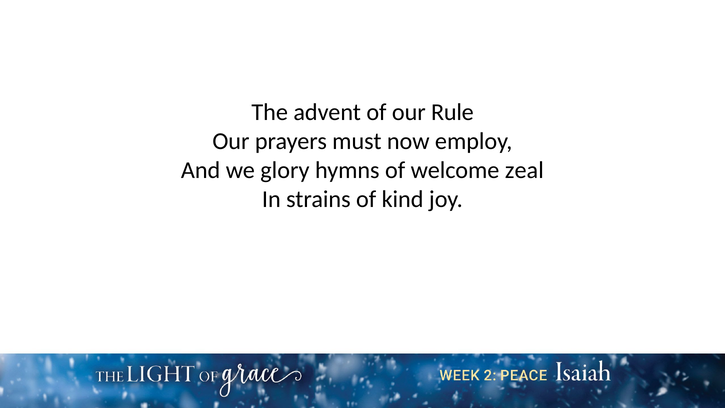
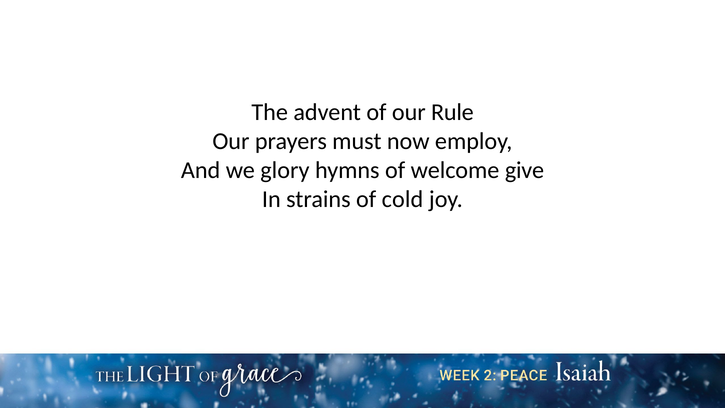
zeal: zeal -> give (524, 170)
kind: kind -> cold (402, 199)
